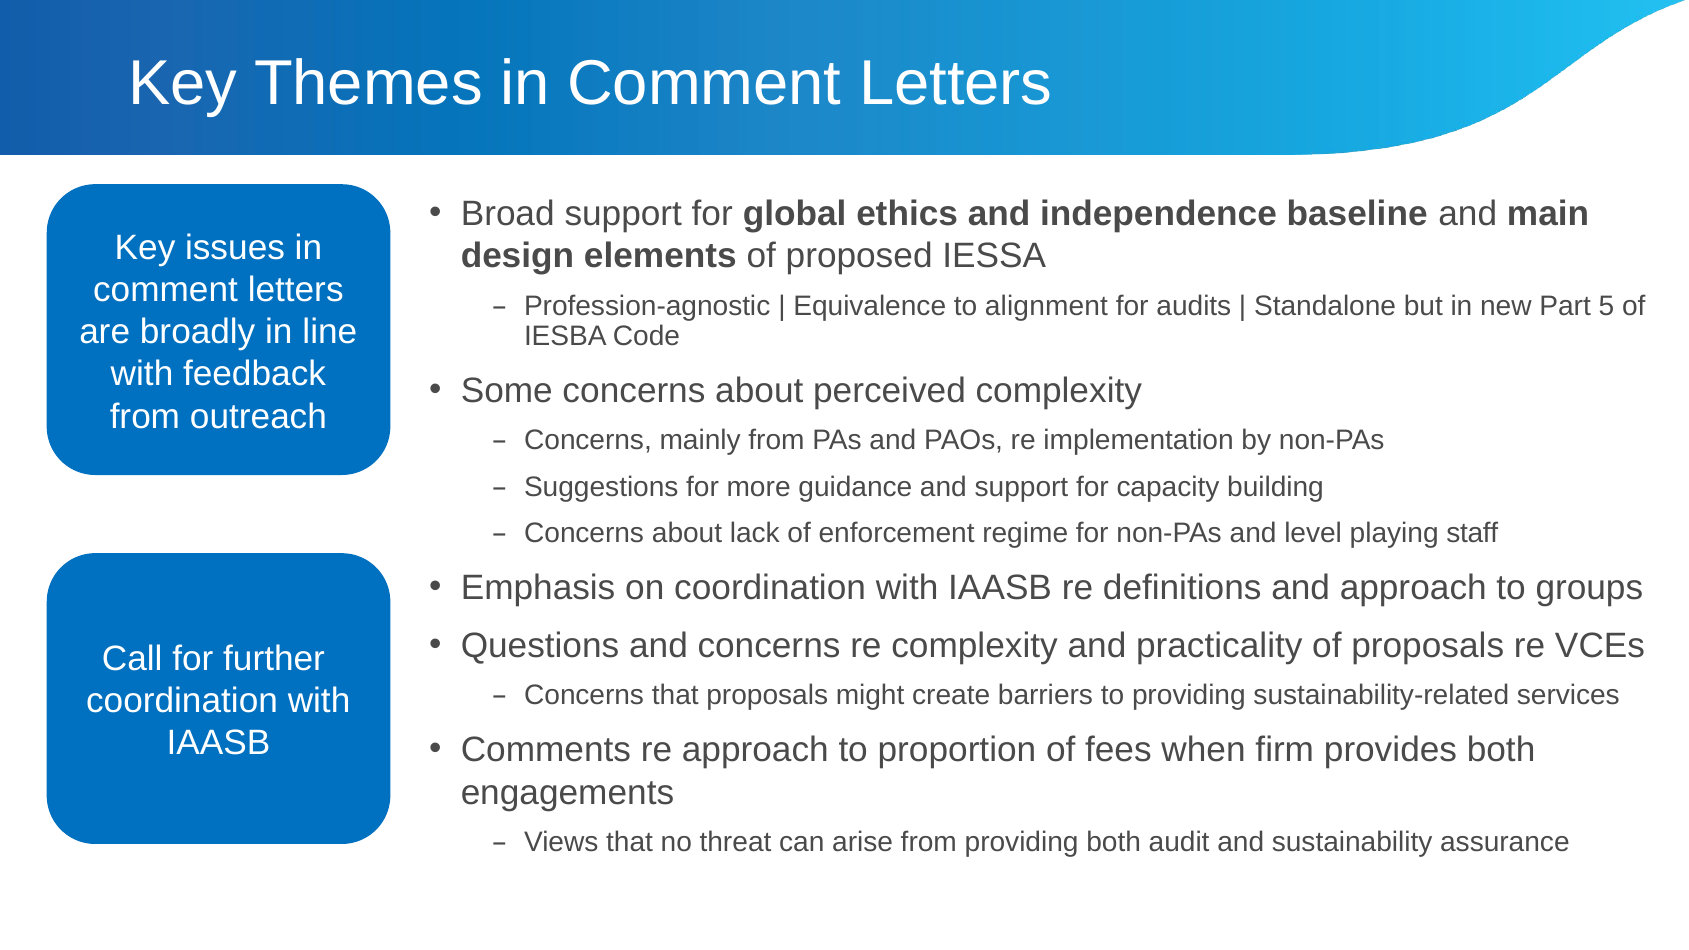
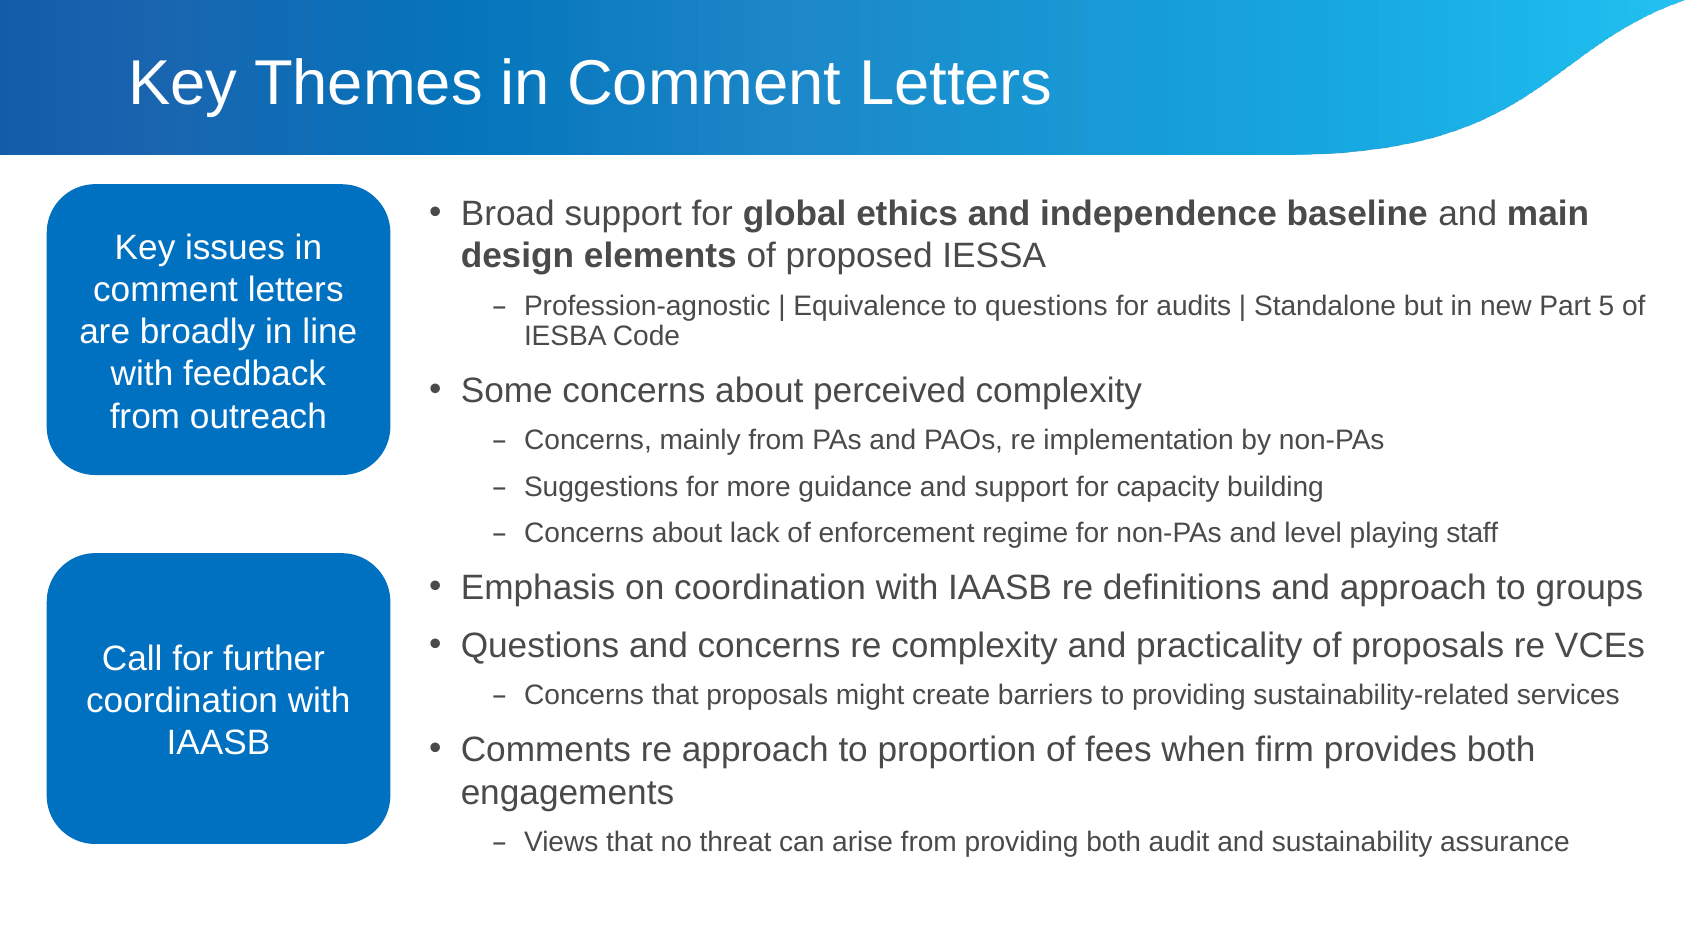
to alignment: alignment -> questions (1046, 306)
